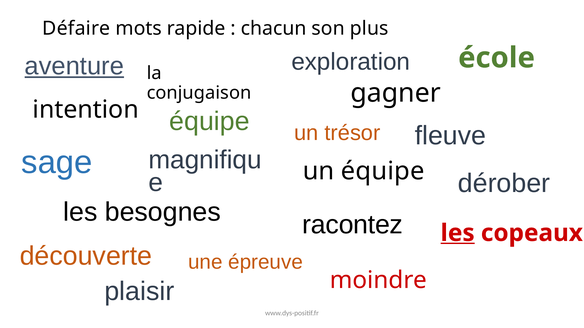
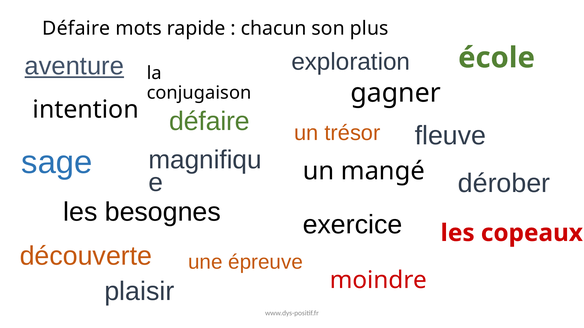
équipe: équipe -> défaire (210, 121)
un équipe: équipe -> mangé (383, 171)
racontez: racontez -> exercice (353, 225)
les underline: present -> none (458, 233)
